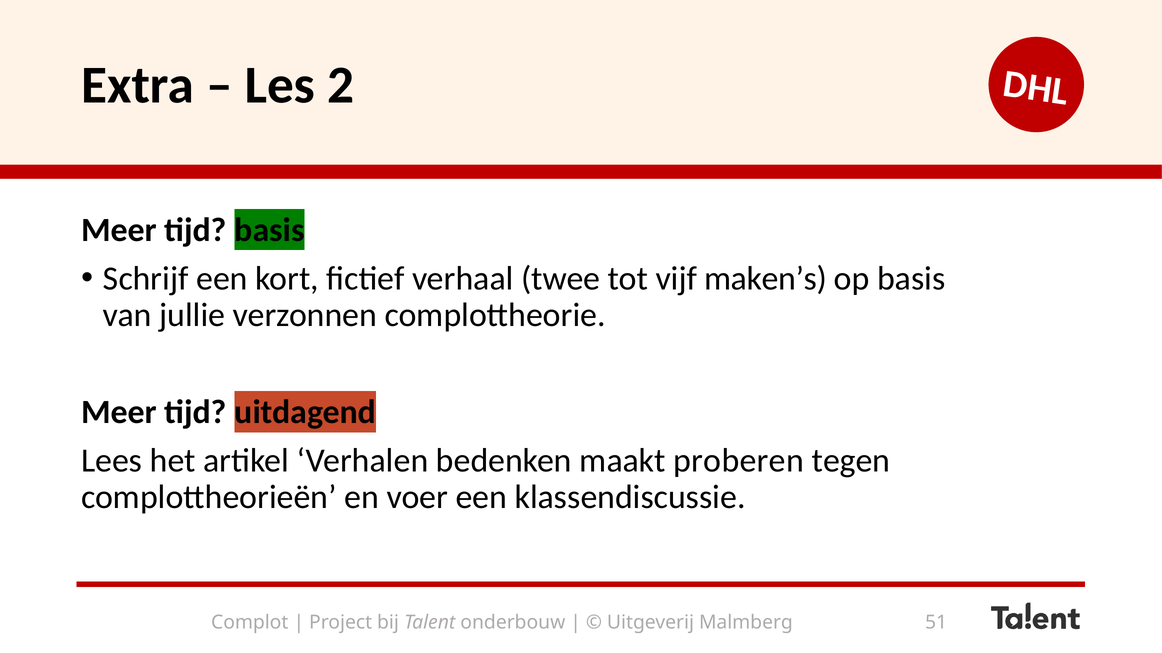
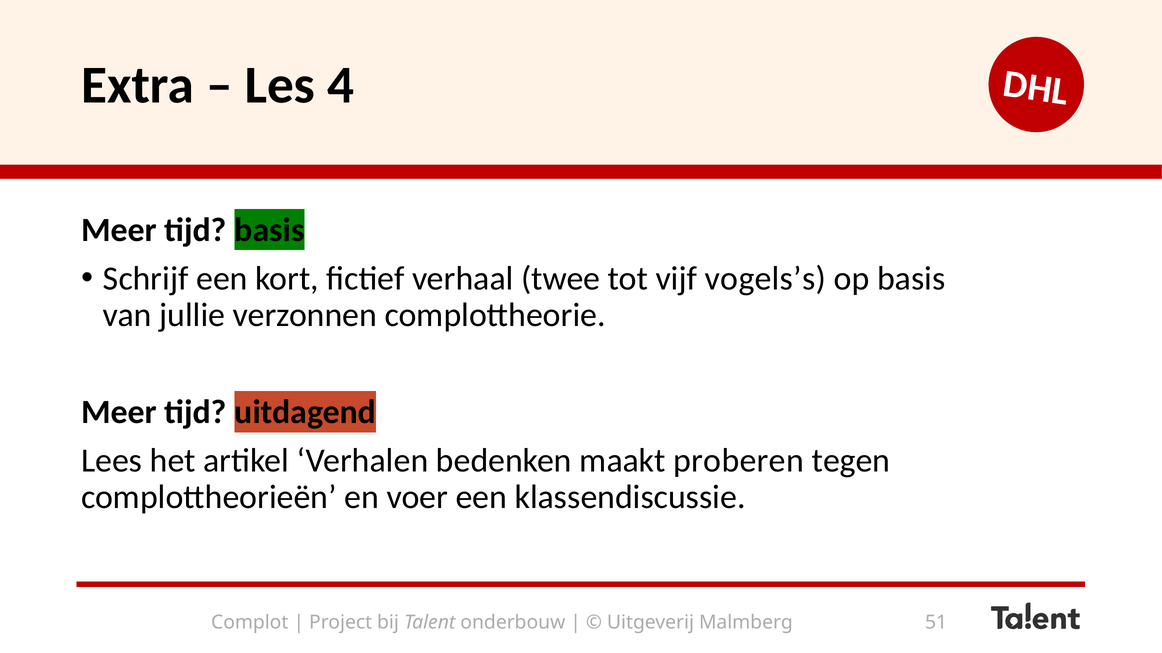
2: 2 -> 4 (341, 85)
maken’s: maken’s -> vogels’s (765, 279)
